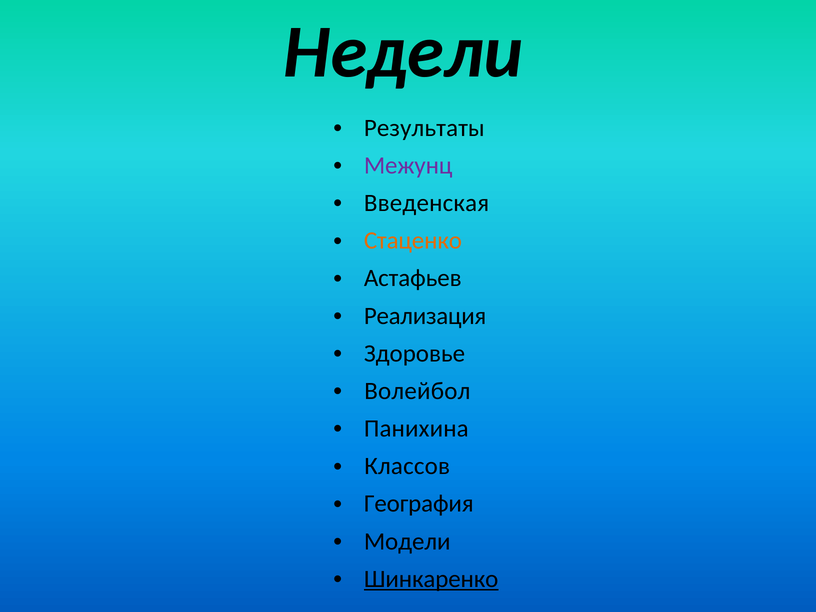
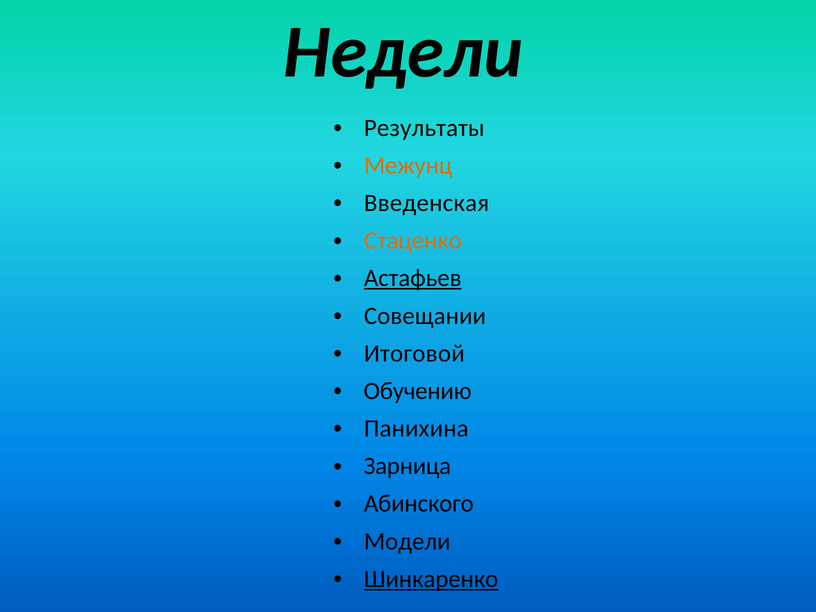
Межунц colour: purple -> orange (408, 165)
Астафьев underline: none -> present (413, 278)
Реализация: Реализация -> Совещании (425, 316)
Здоровье: Здоровье -> Итоговой (414, 353)
Волейбол: Волейбол -> Обучению (418, 391)
Классов: Классов -> Зарница (407, 466)
География: География -> Абинского (419, 504)
